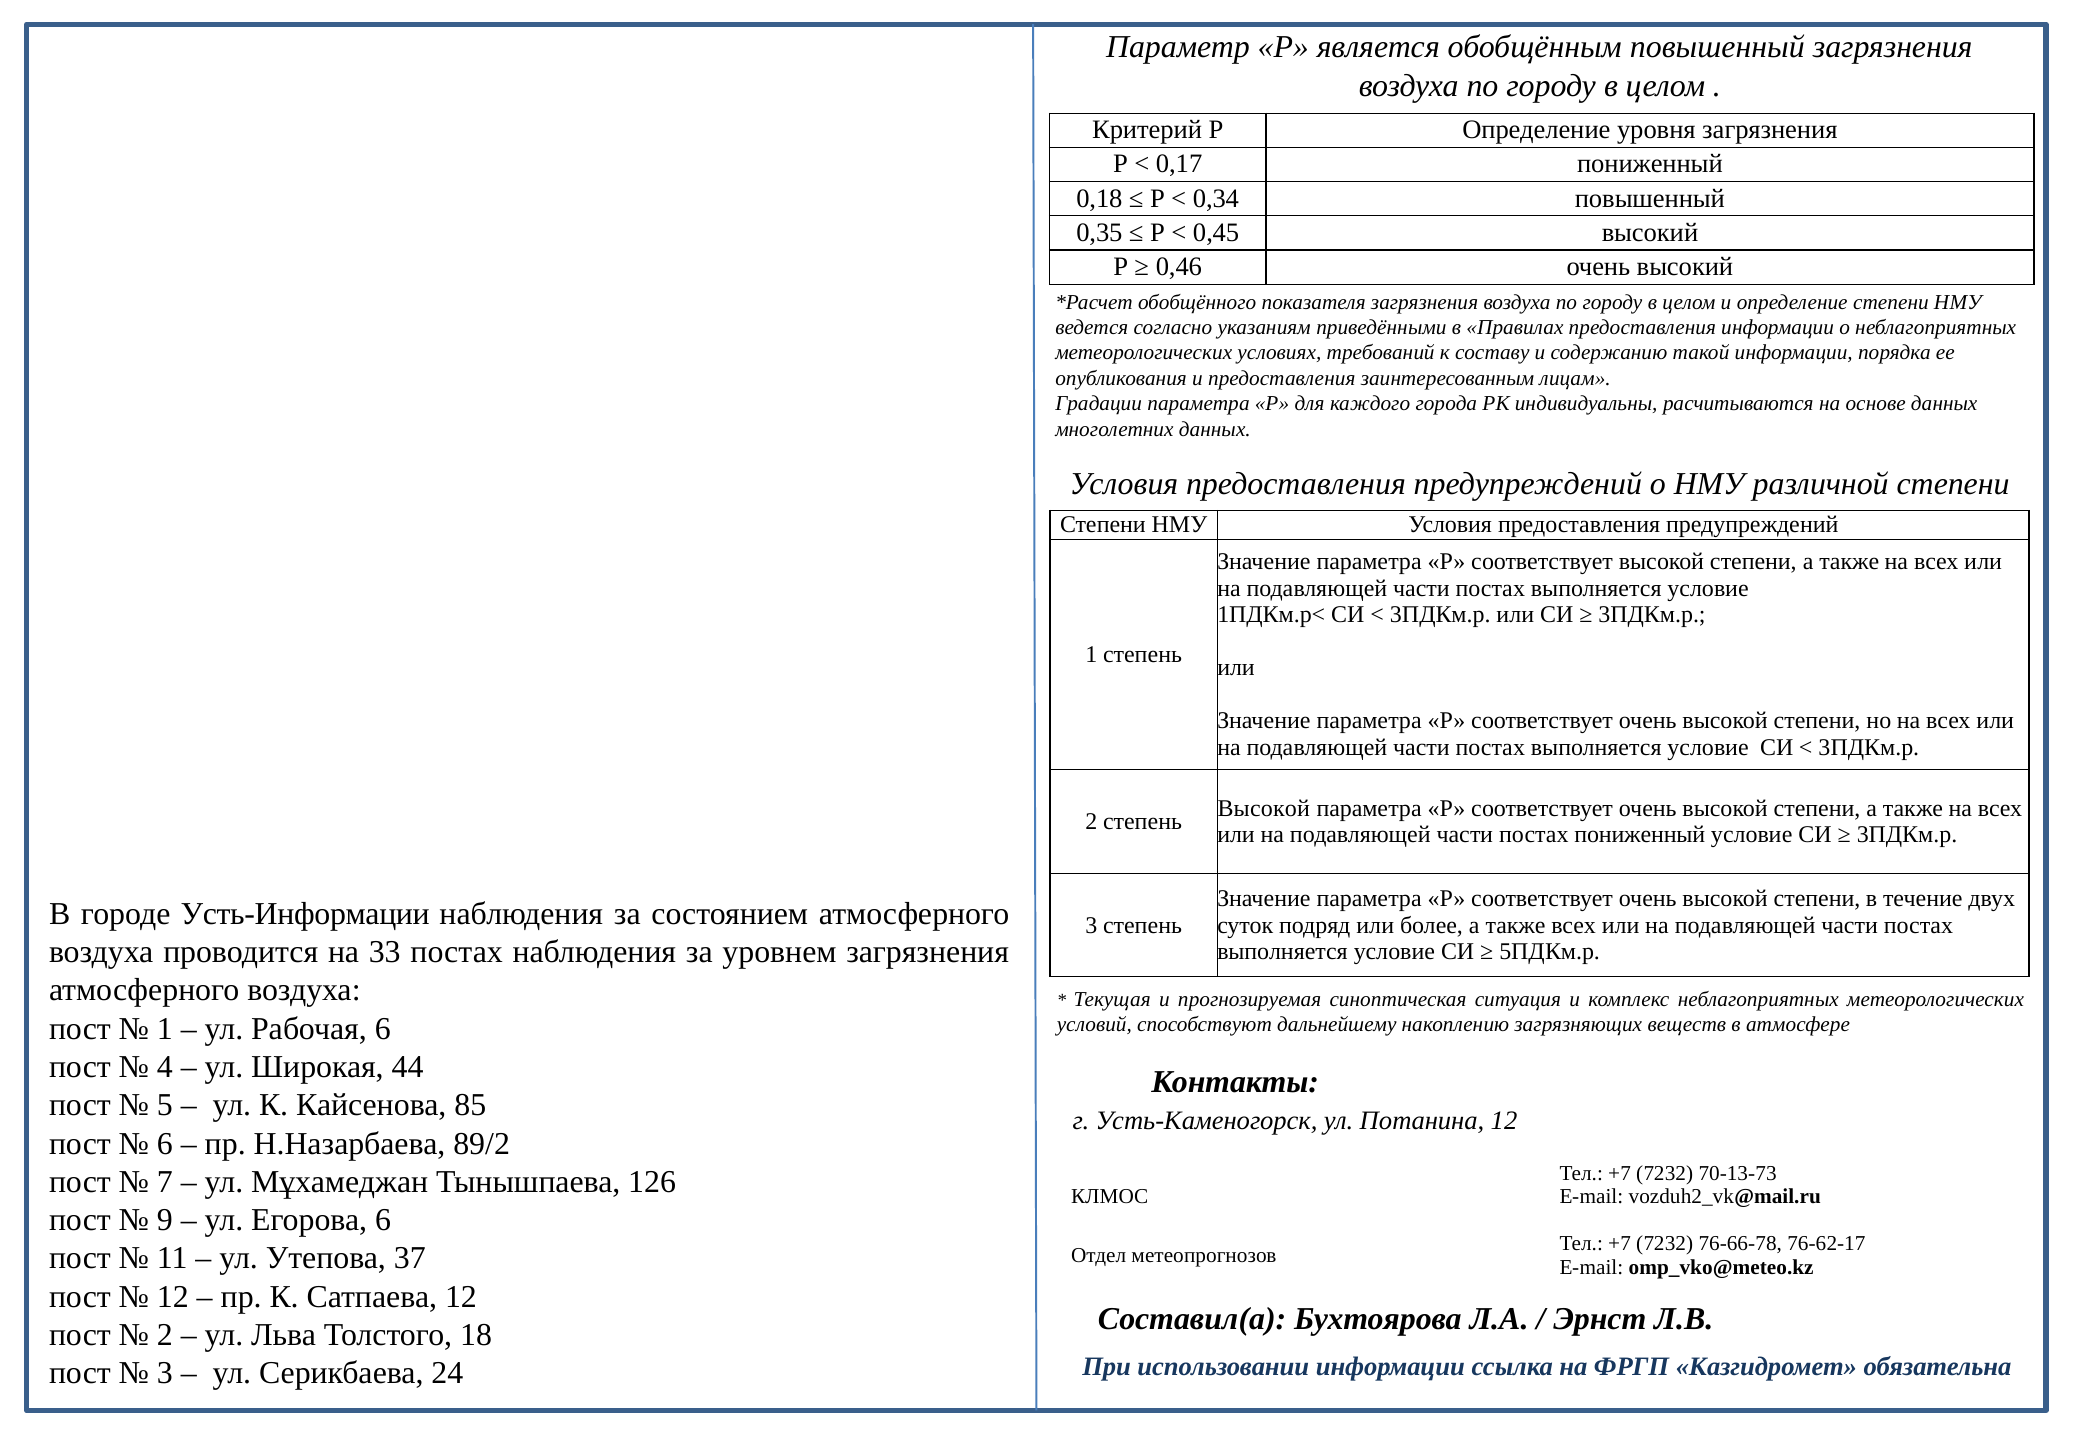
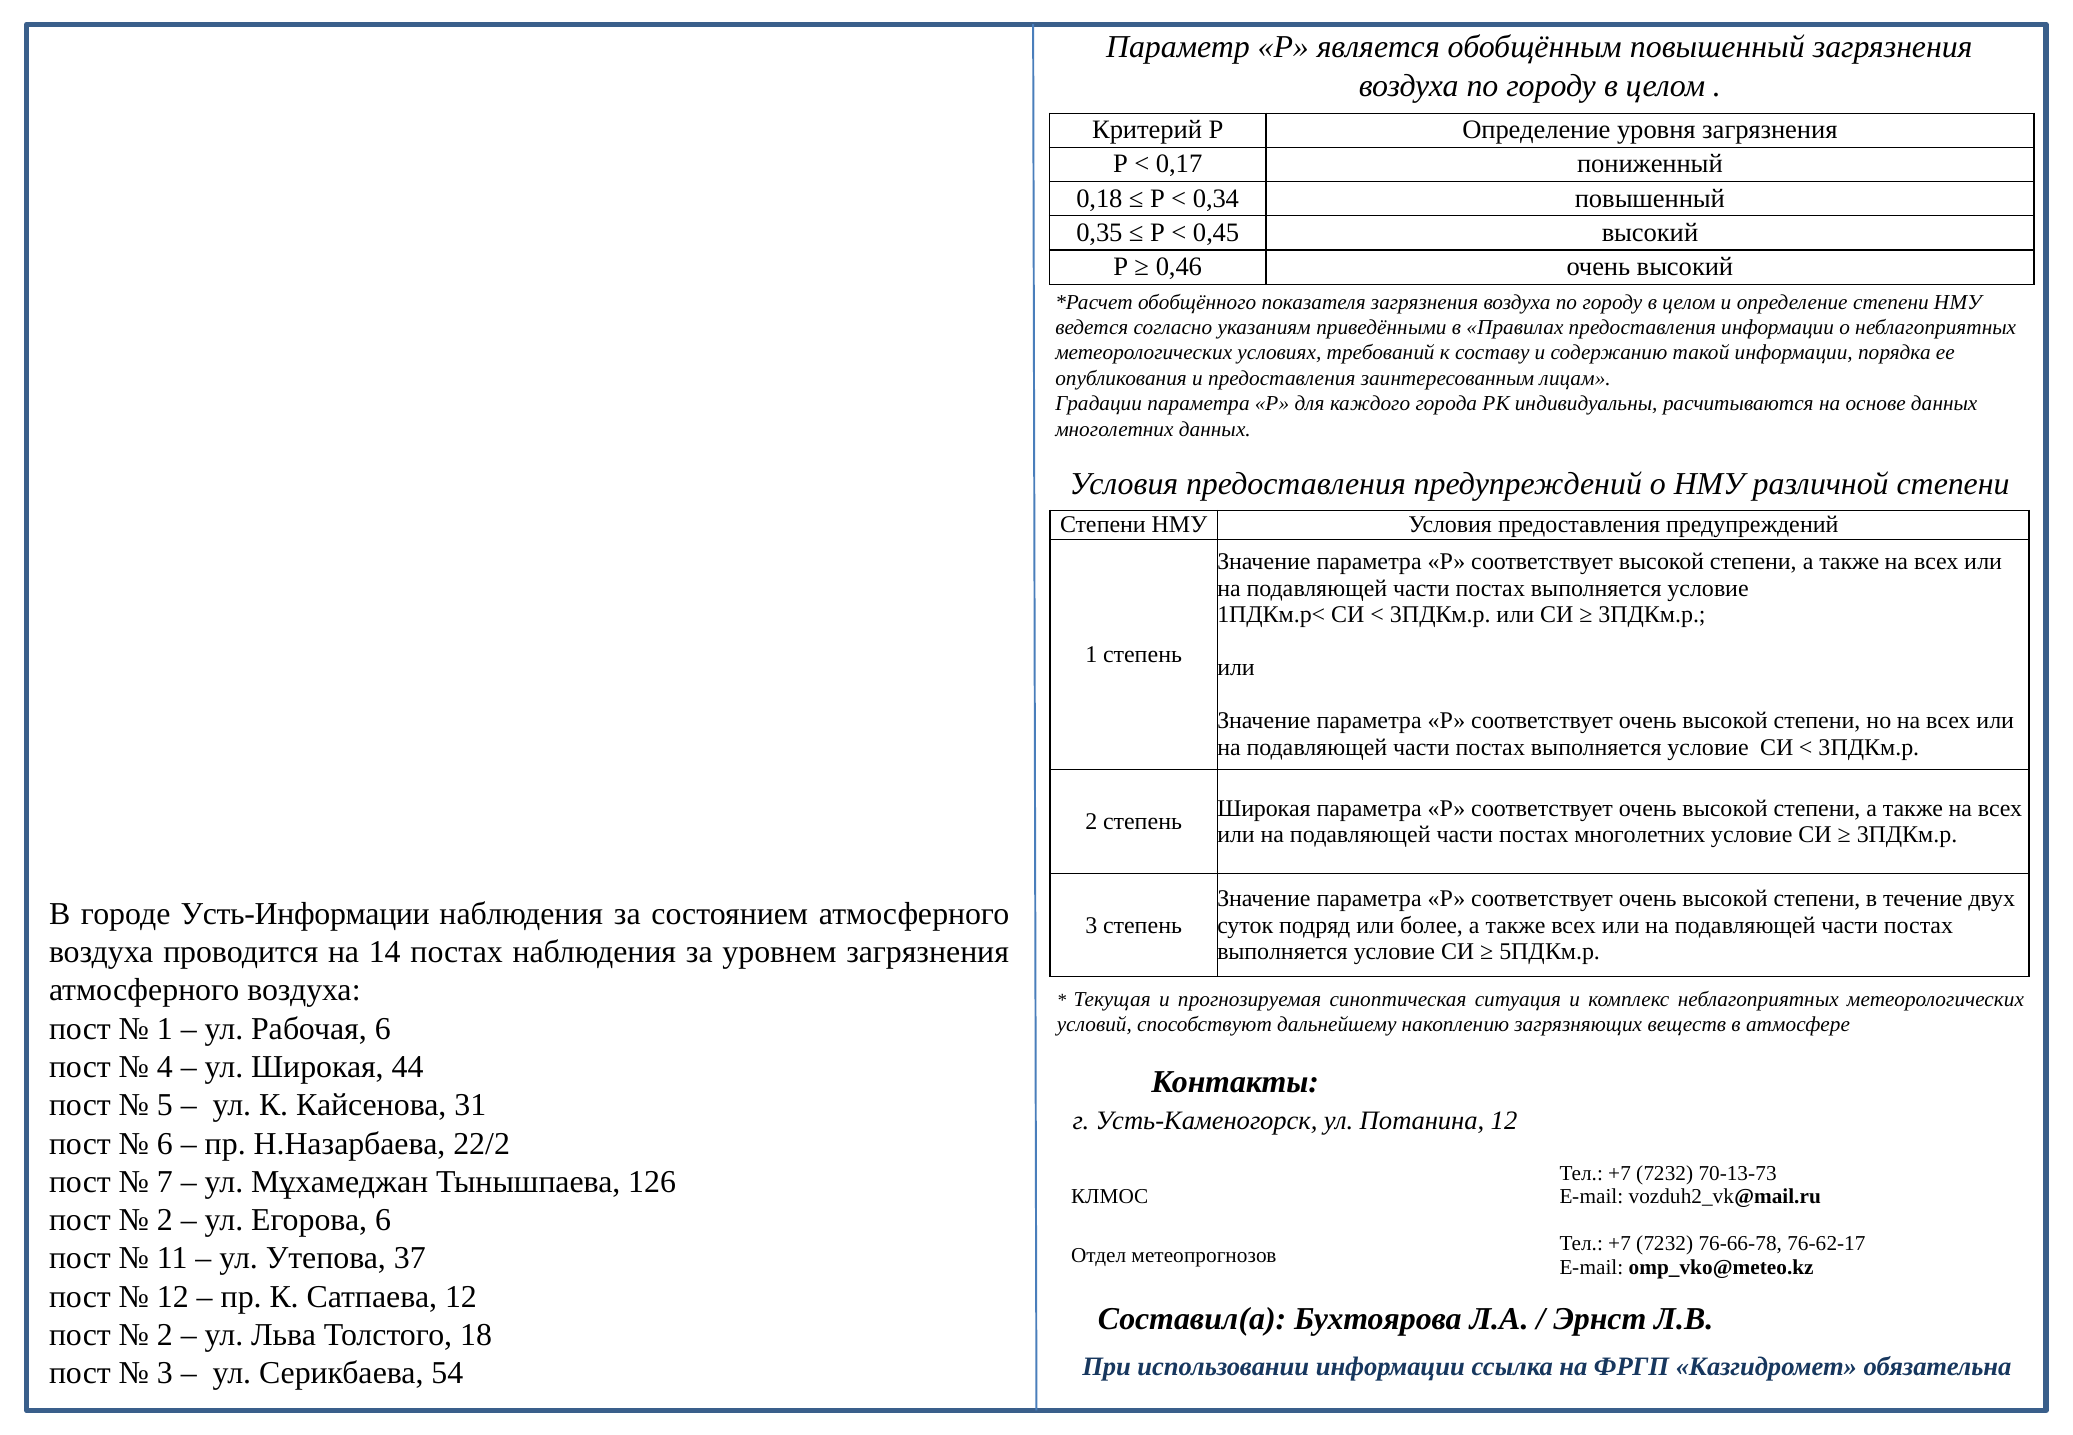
Высокой: Высокой -> Широкая (1264, 808)
постах пониженный: пониженный -> многолетних (1640, 835)
33: 33 -> 14 (385, 952)
85: 85 -> 31 (470, 1105)
89/2: 89/2 -> 22/2 (482, 1144)
9: 9 -> 2 (165, 1220)
24: 24 -> 54 (447, 1373)
